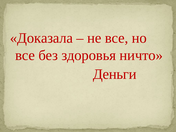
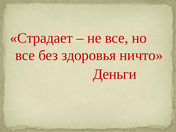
Доказала: Доказала -> Страдает (41, 38)
